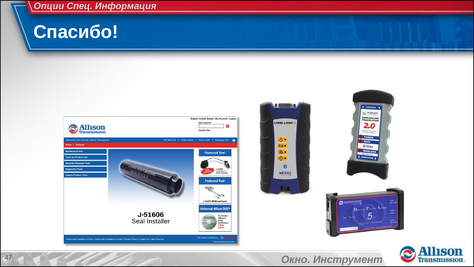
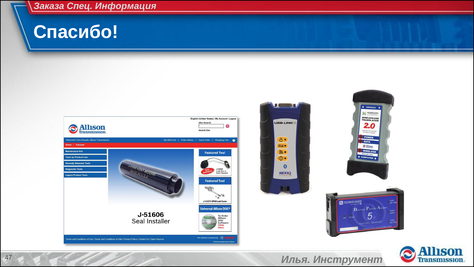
Опции: Опции -> Заказа (49, 6)
Окно: Окно -> Илья (296, 259)
